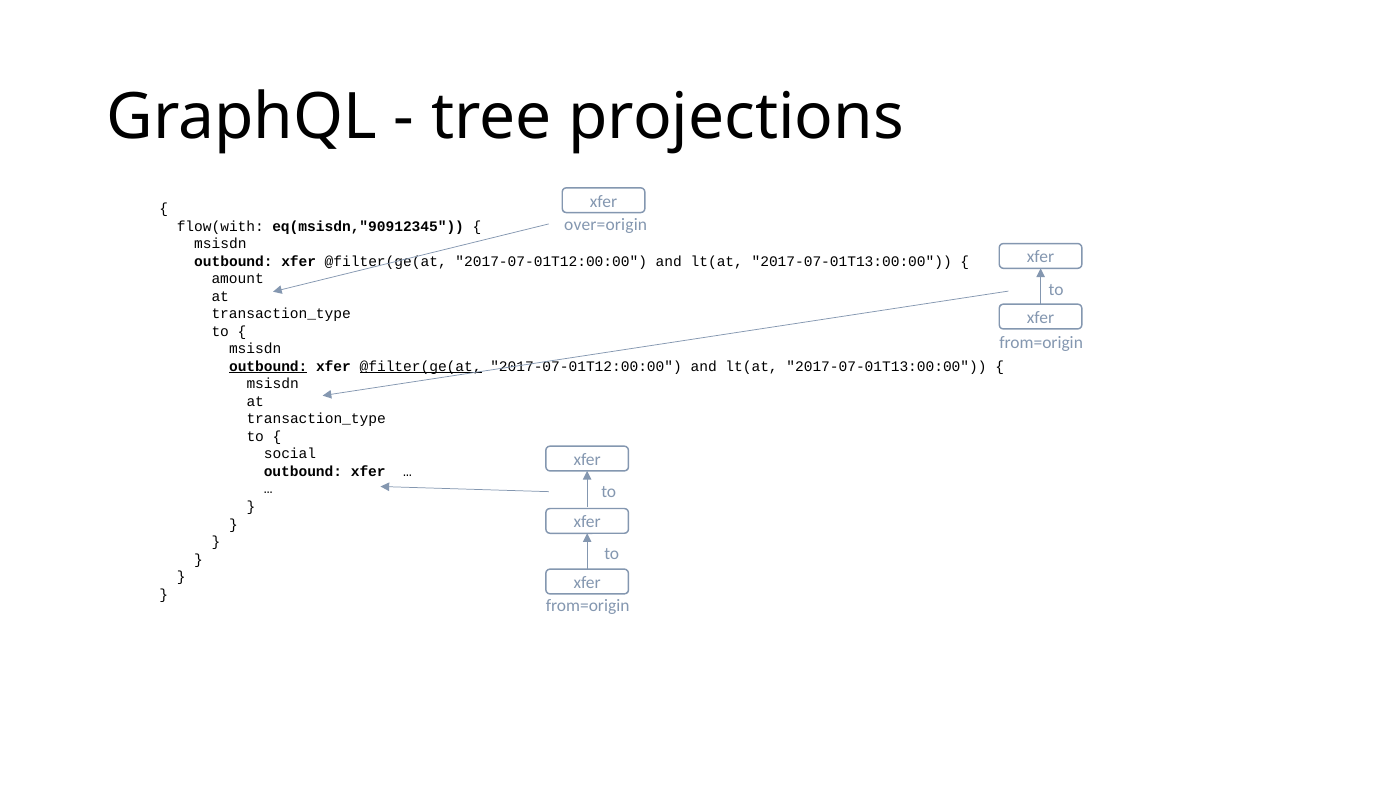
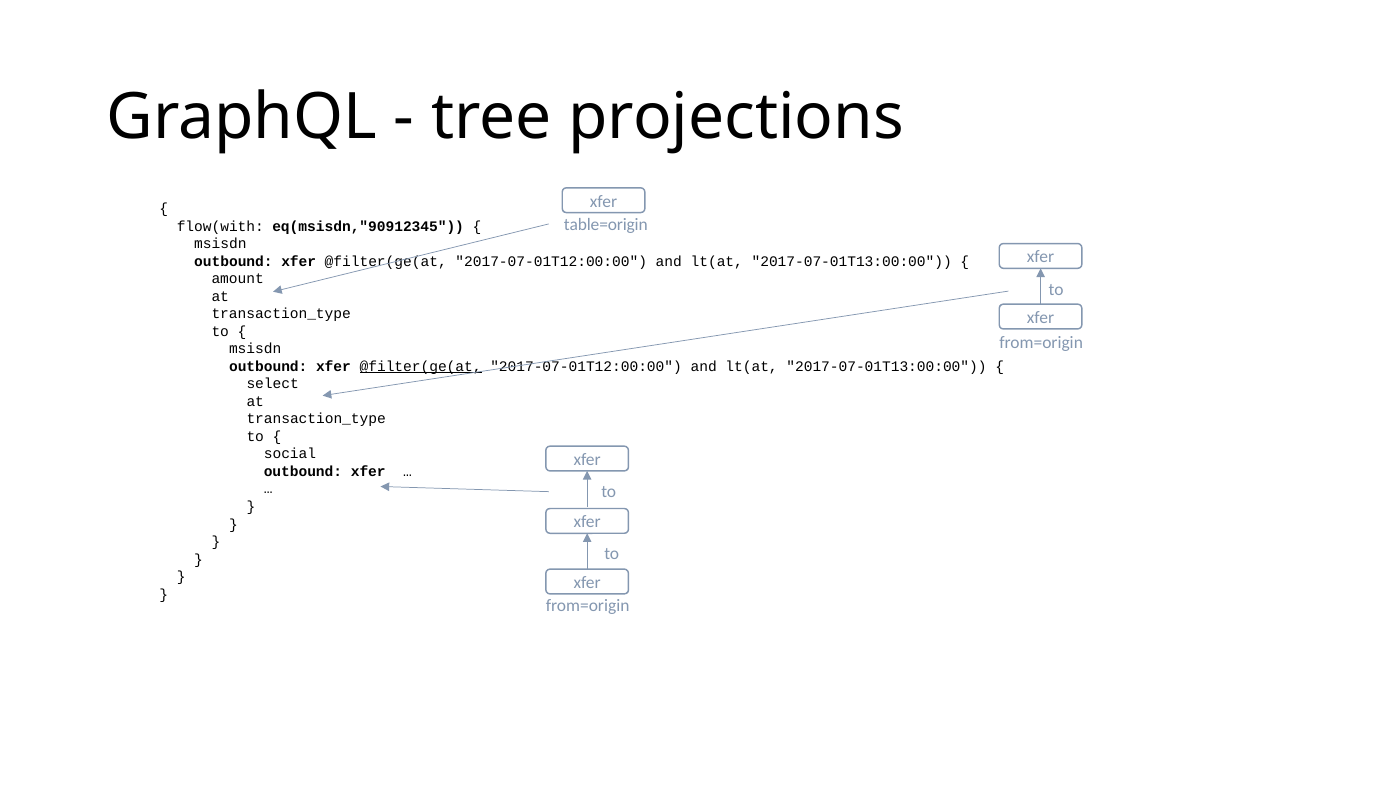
over=origin: over=origin -> table=origin (606, 225)
outbound underline: present -> none (268, 367)
msisdn: msisdn -> select (273, 384)
